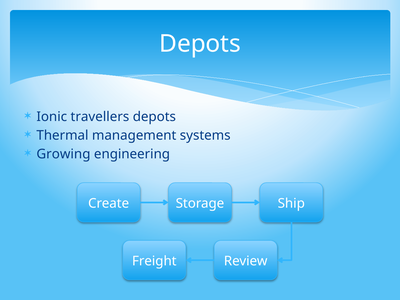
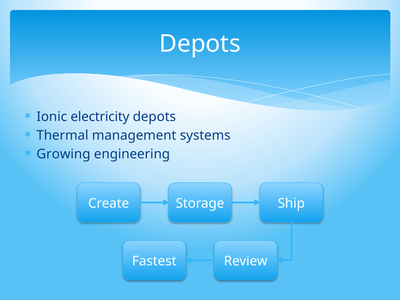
travellers: travellers -> electricity (100, 117)
Freight: Freight -> Fastest (154, 261)
